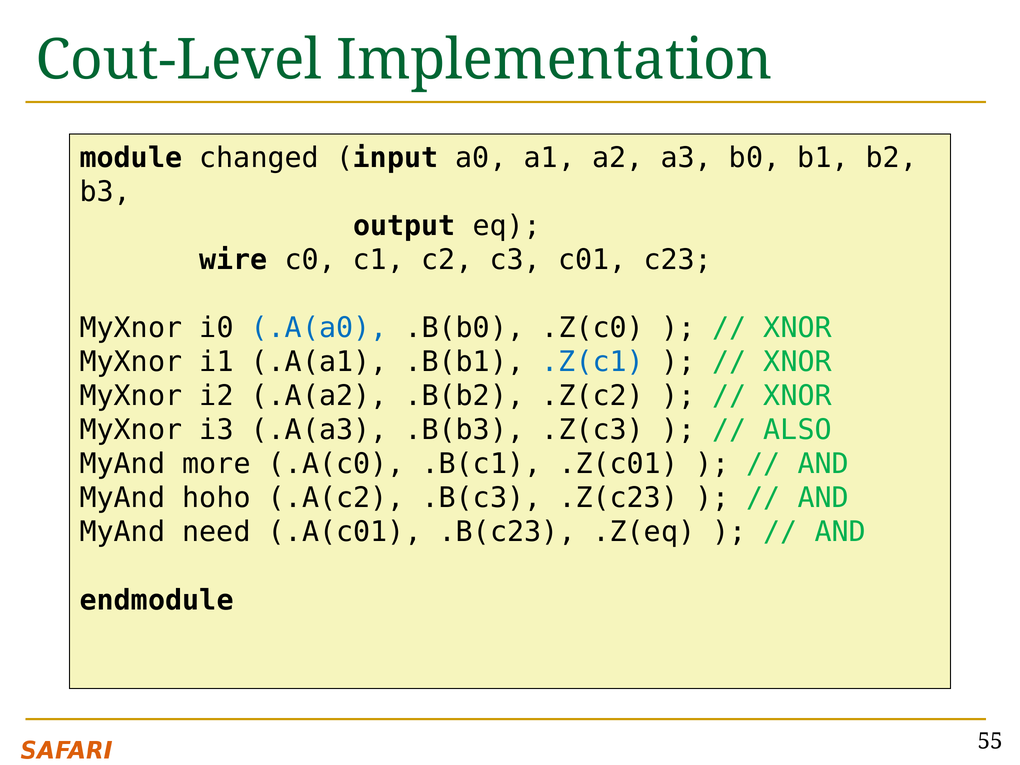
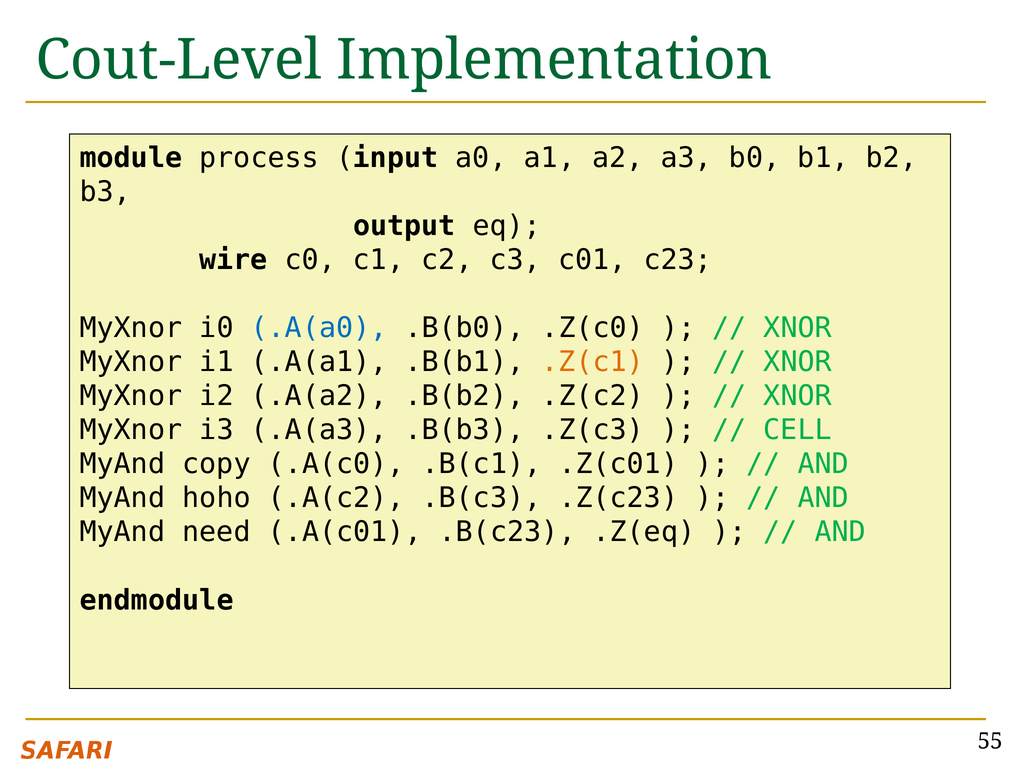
changed: changed -> process (259, 158)
.Z(c1 colour: blue -> orange (593, 362)
ALSO: ALSO -> CELL (798, 430)
more: more -> copy (216, 464)
